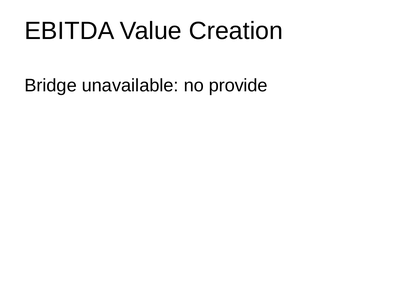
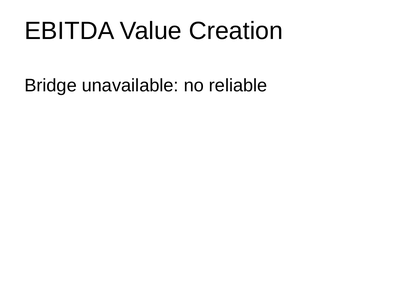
provide: provide -> reliable (238, 86)
